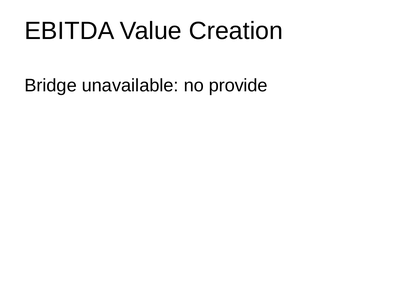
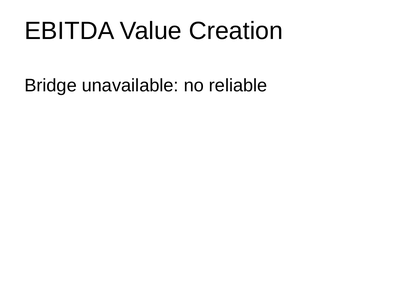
provide: provide -> reliable (238, 86)
